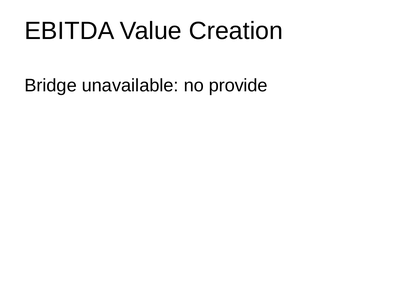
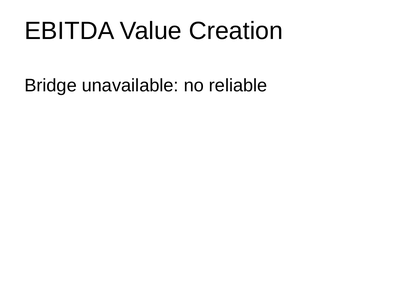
provide: provide -> reliable (238, 86)
